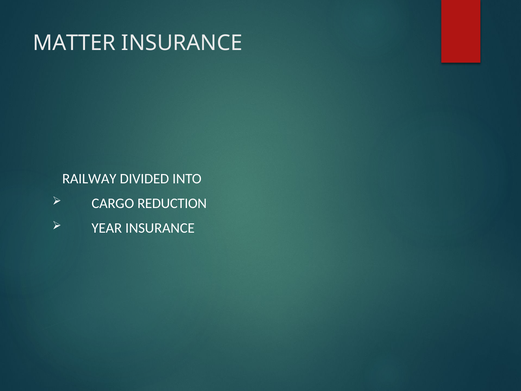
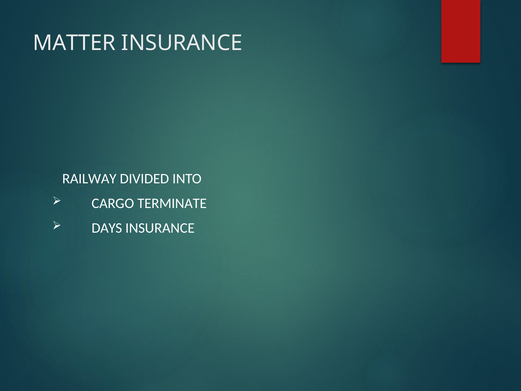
REDUCTION: REDUCTION -> TERMINATE (172, 203)
YEAR: YEAR -> DAYS (107, 228)
